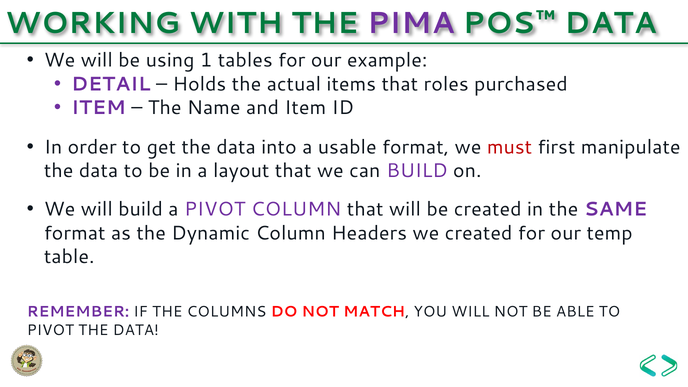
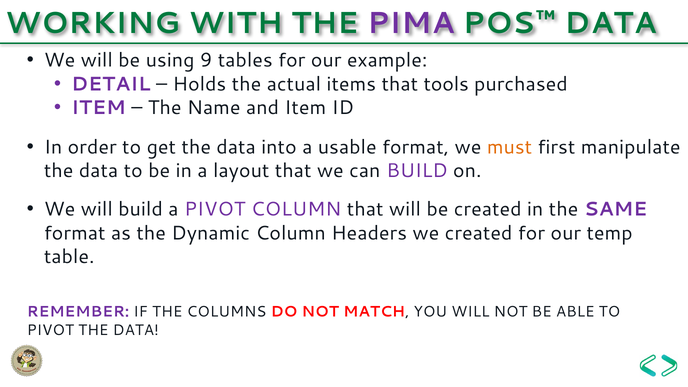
1: 1 -> 9 (206, 60)
roles: roles -> tools (446, 84)
must colour: red -> orange (510, 147)
